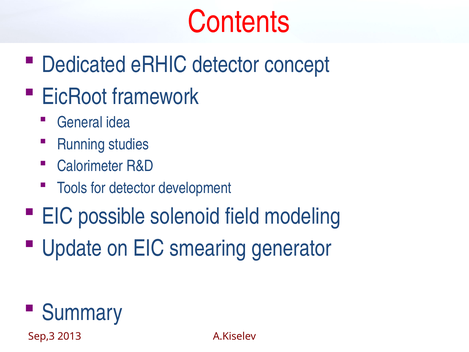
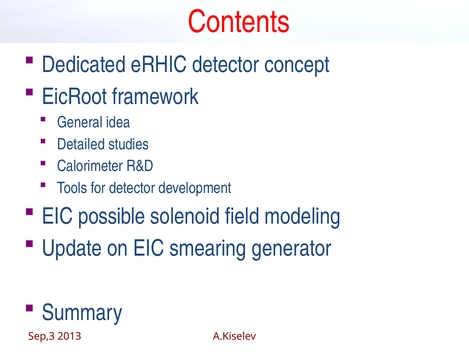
Running: Running -> Detailed (81, 144)
